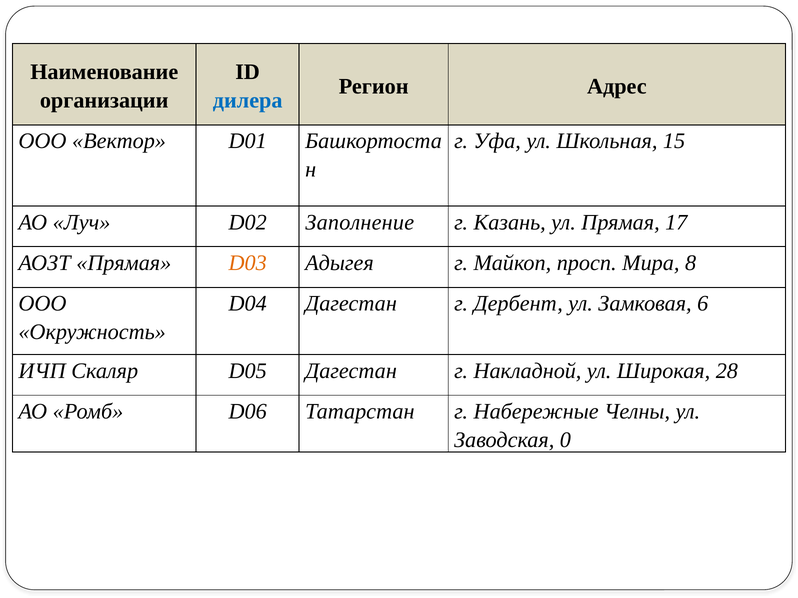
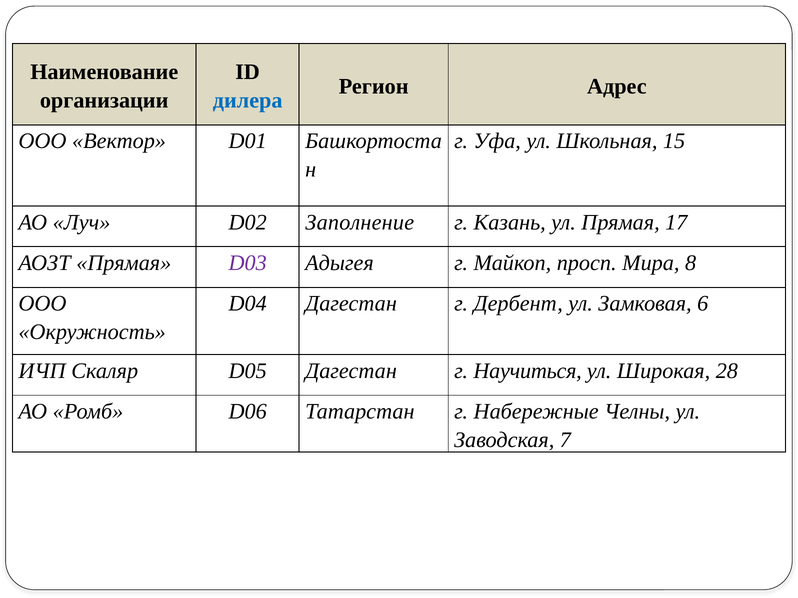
D03 colour: orange -> purple (248, 263)
Накладной: Накладной -> Научиться (528, 371)
0: 0 -> 7 (565, 440)
